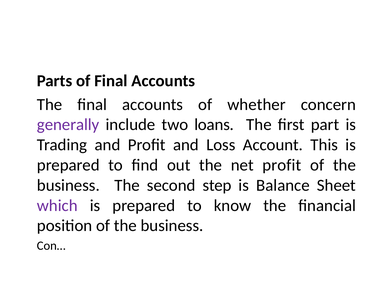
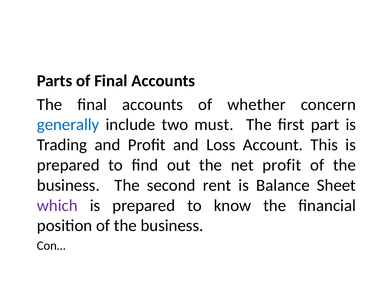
generally colour: purple -> blue (68, 125)
loans: loans -> must (214, 125)
step: step -> rent (217, 185)
